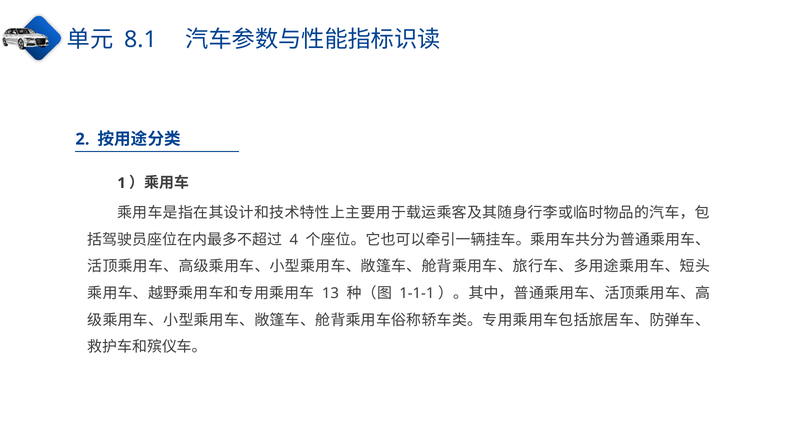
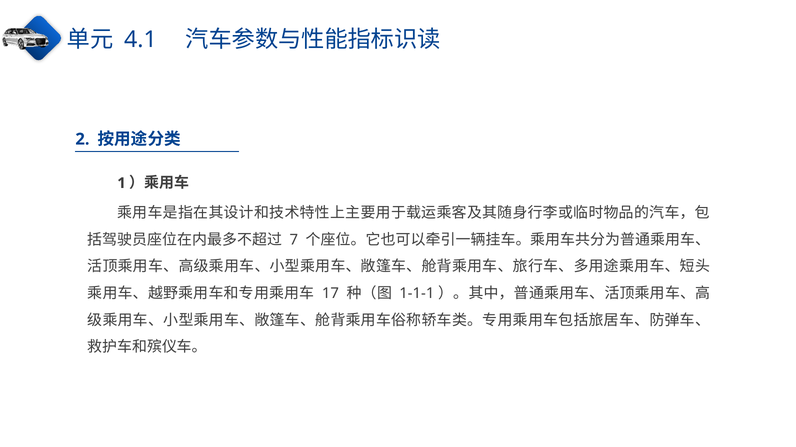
8.1: 8.1 -> 4.1 (140, 39)
4: 4 -> 7 (294, 240)
13: 13 -> 17 (330, 294)
